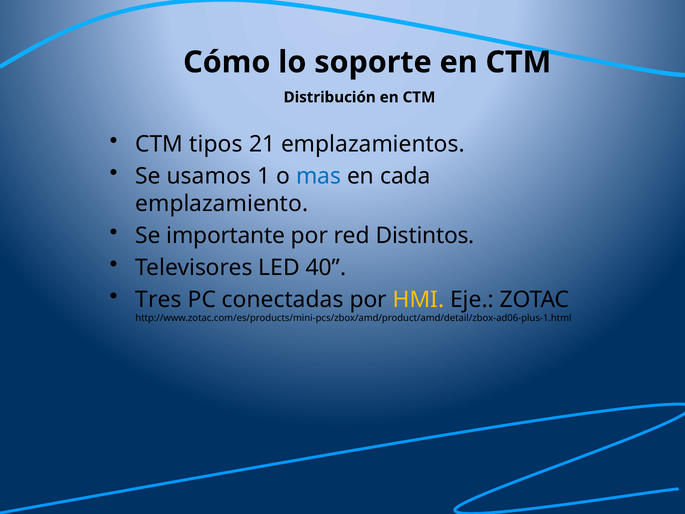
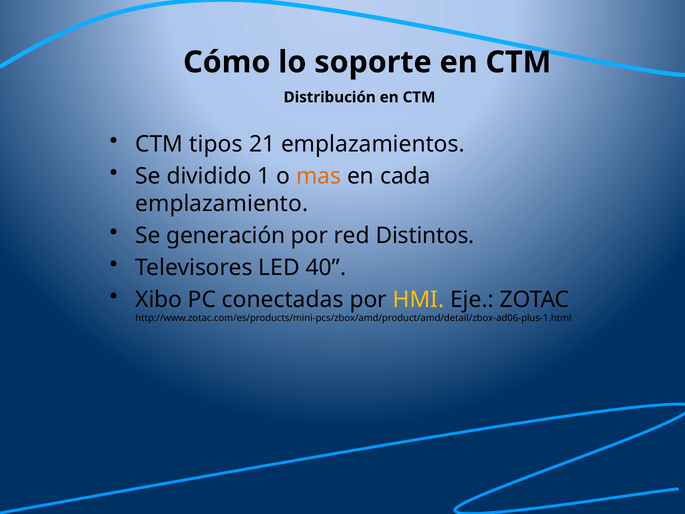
usamos: usamos -> dividido (209, 176)
mas colour: blue -> orange (319, 176)
importante: importante -> generación (226, 236)
Tres: Tres -> Xibo (159, 300)
